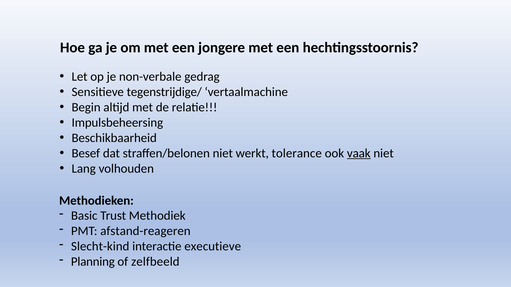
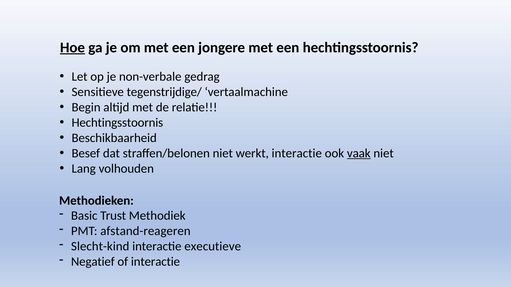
Hoe underline: none -> present (73, 48)
Impulsbeheersing: Impulsbeheersing -> Hechtingsstoornis (117, 123)
werkt tolerance: tolerance -> interactie (297, 154)
Planning: Planning -> Negatief (93, 262)
of zelfbeeld: zelfbeeld -> interactie (155, 262)
